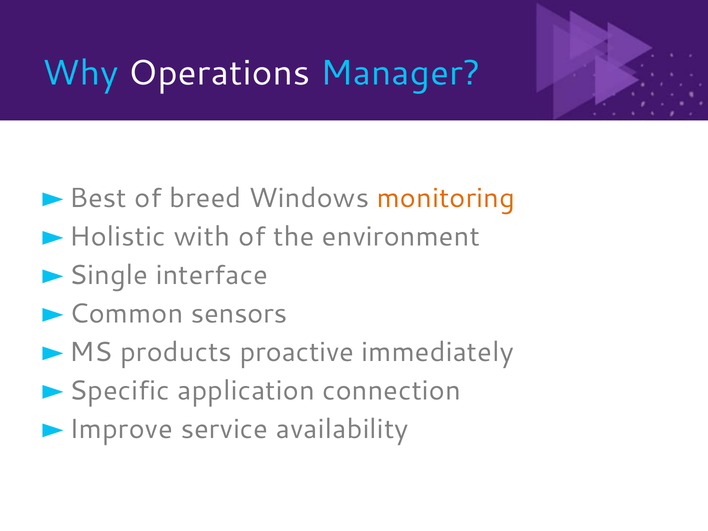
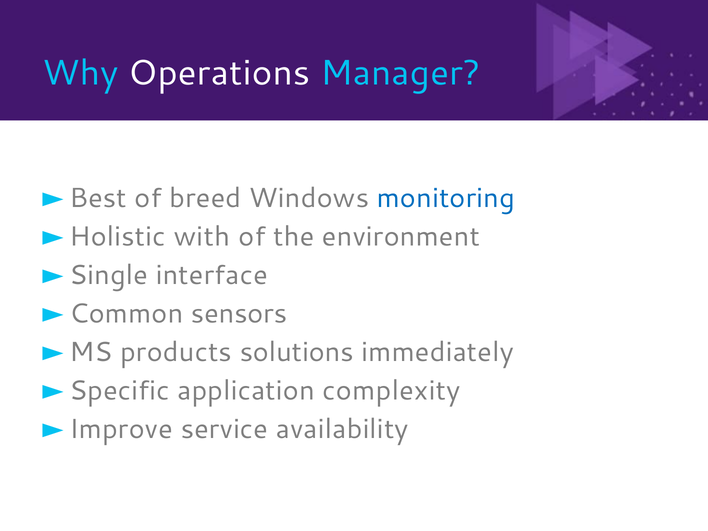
monitoring colour: orange -> blue (446, 198)
proactive: proactive -> solutions (297, 352)
connection: connection -> complexity (392, 391)
